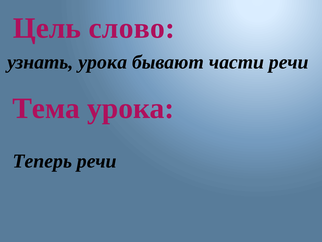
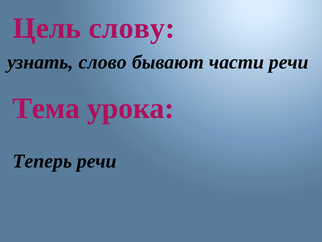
слово: слово -> слову (132, 28)
узнать урока: урока -> слово (103, 62)
